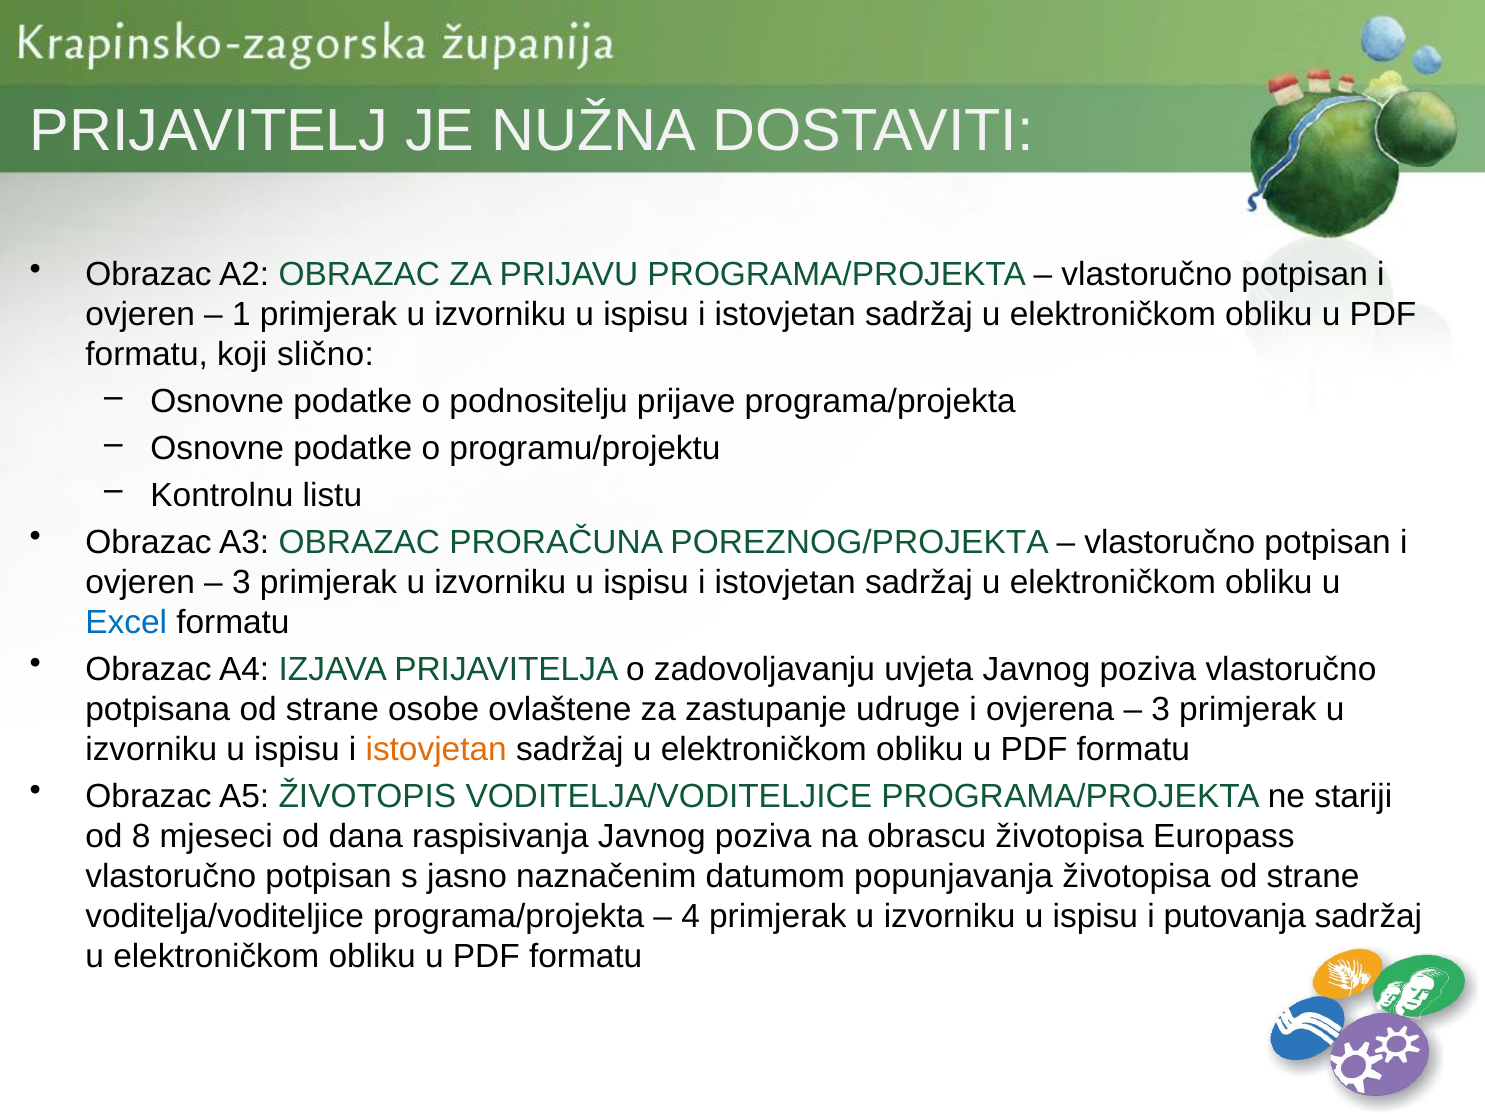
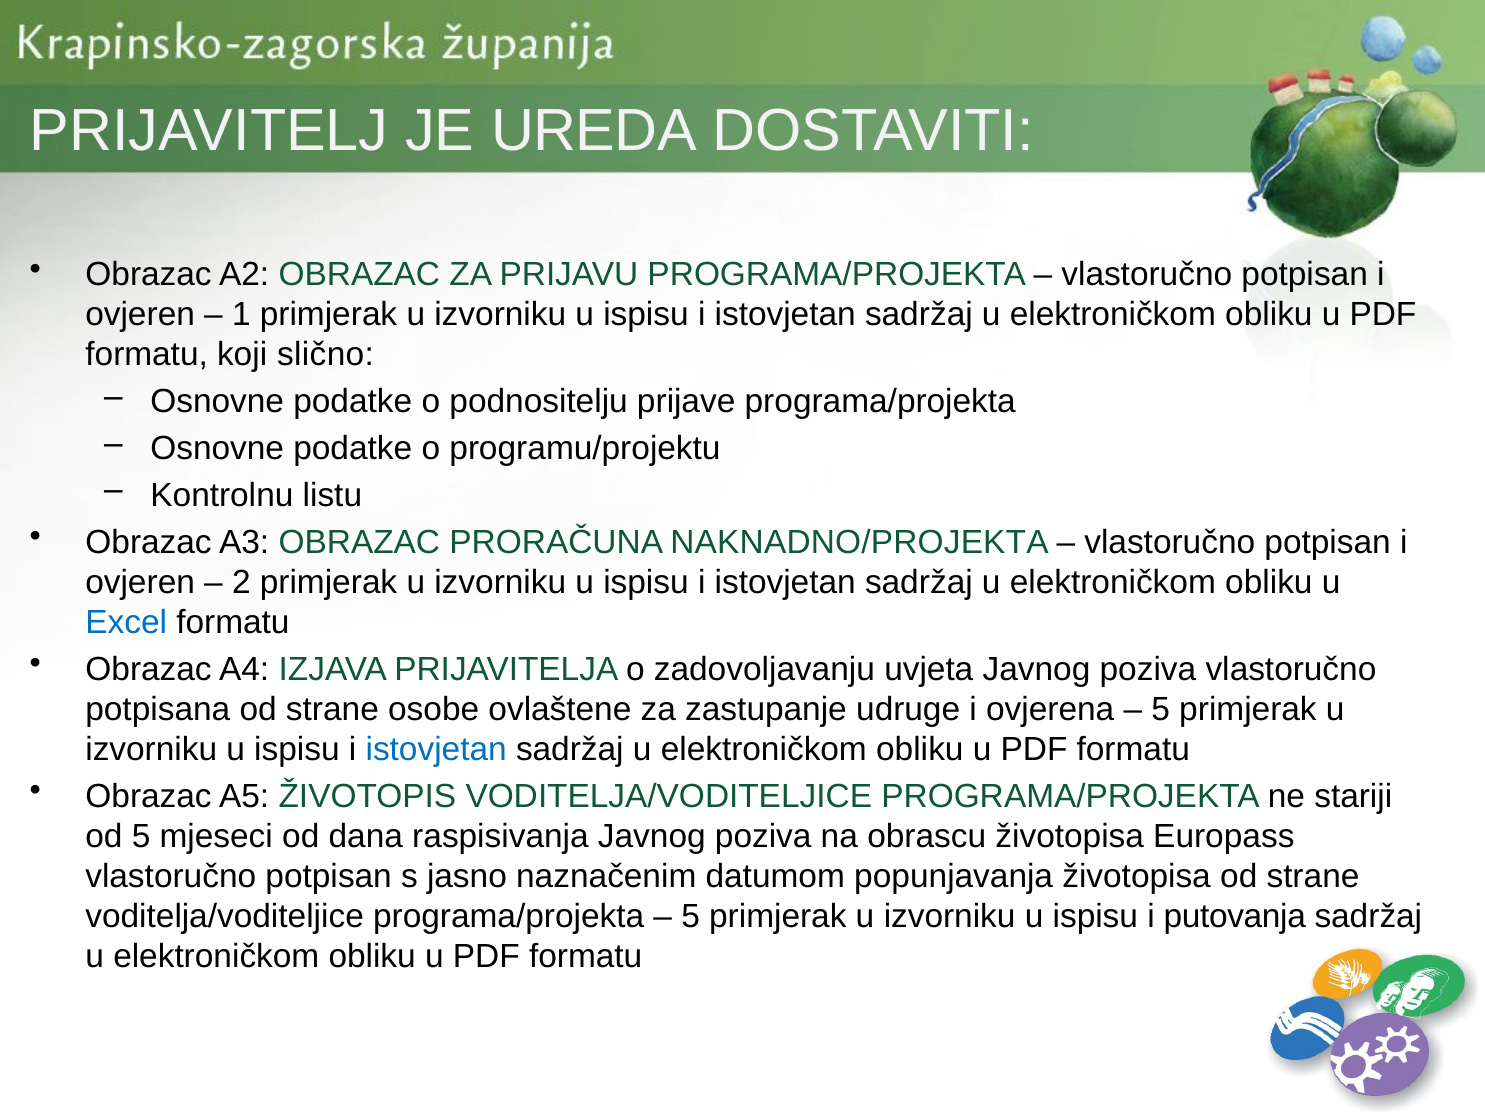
NUŽNA: NUŽNA -> UREDA (594, 131)
POREZNOG/PROJEKTA: POREZNOG/PROJEKTA -> NAKNADNO/PROJEKTA (859, 542)
3: 3 -> 2 (241, 582)
3: 3 -> 5 (1161, 710)
istovjetan colour: orange -> blue (436, 750)
od 8: 8 -> 5 (141, 837)
4: 4 -> 5 (691, 917)
